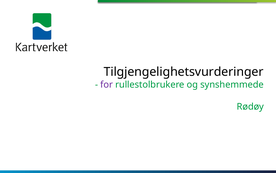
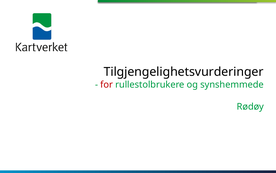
for colour: purple -> red (107, 84)
